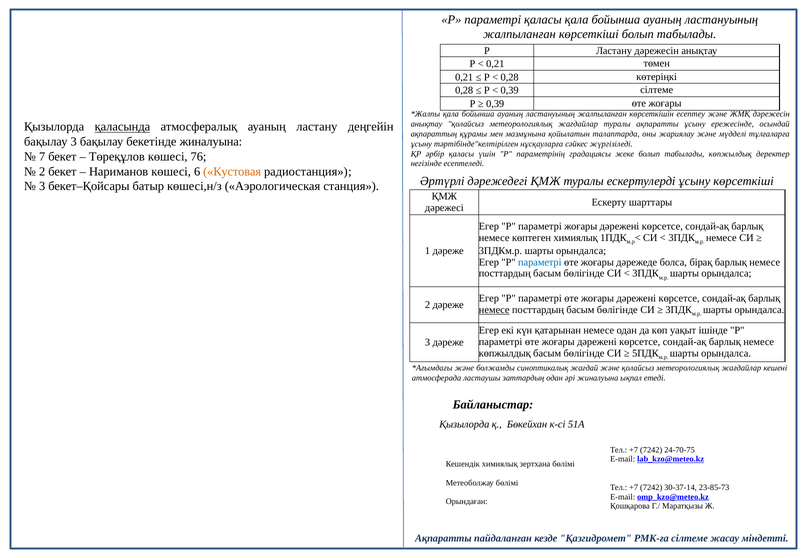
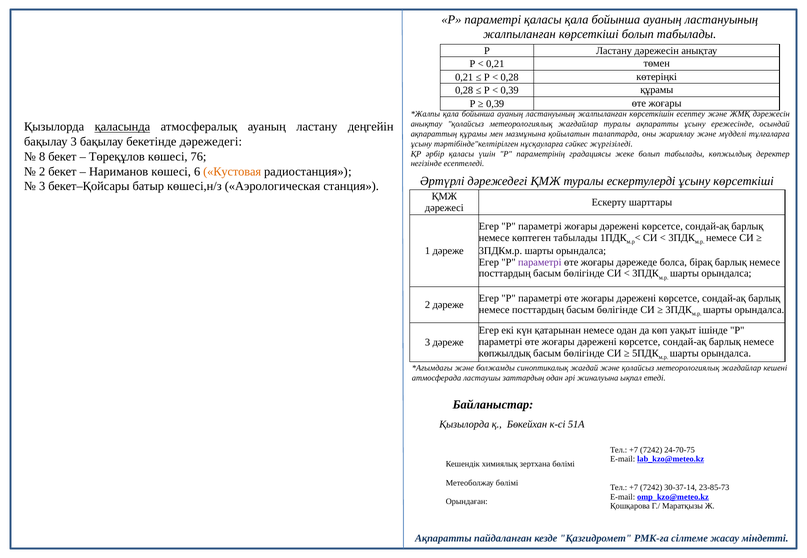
0,39 сілтеме: сілтеме -> құрамы (657, 90)
бекетінде жиналуына: жиналуына -> дәрежедегі (211, 142)
7: 7 -> 8 (42, 157)
көптеген химиялық: химиялық -> табылады (576, 238)
параметрі colour: blue -> purple (540, 262)
немесе underline: present -> none (494, 310)
